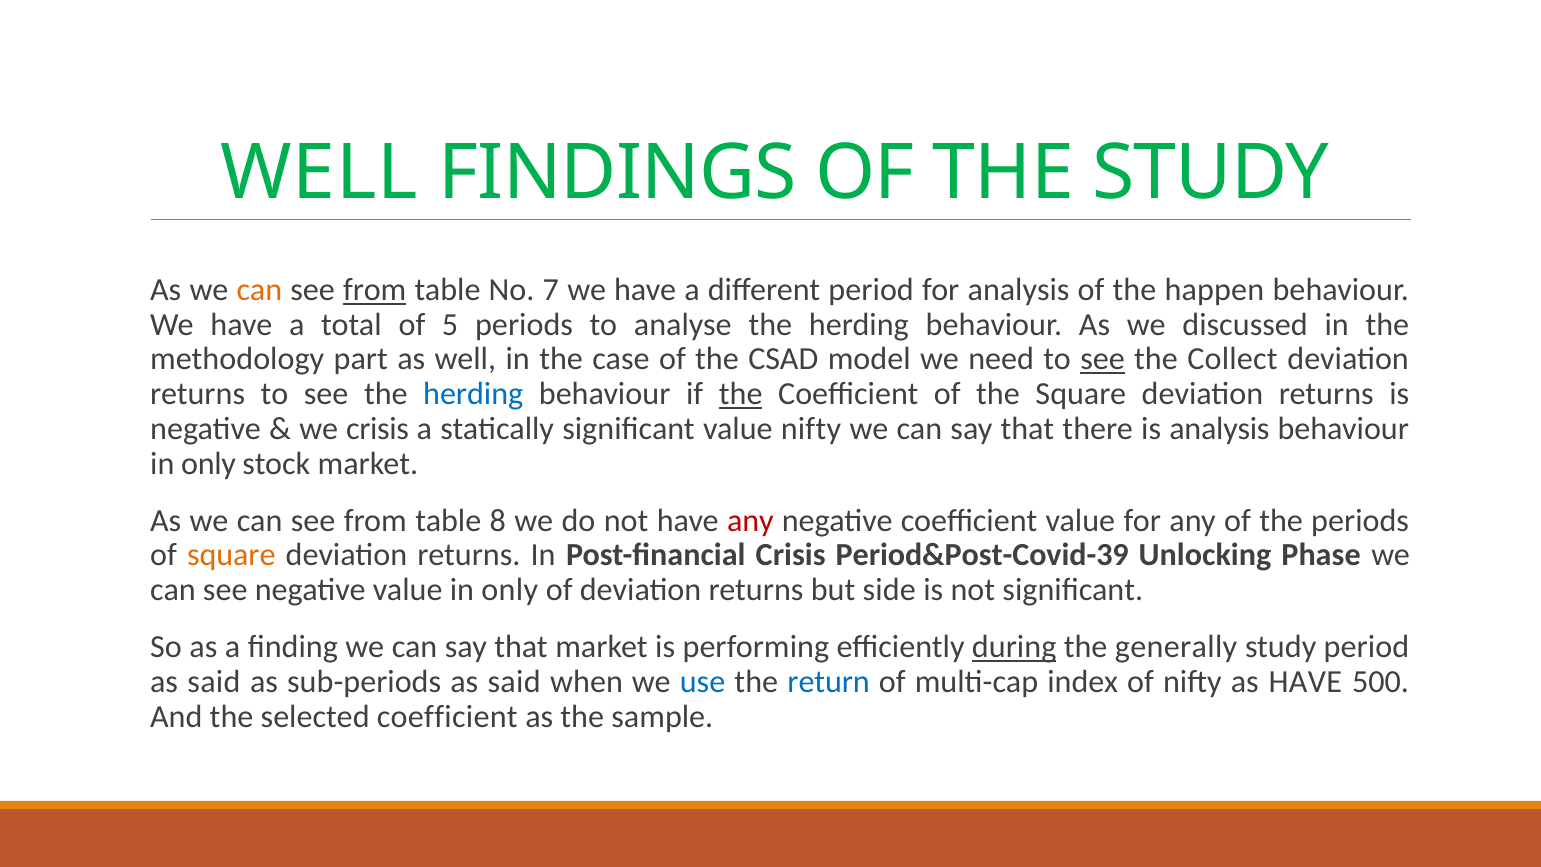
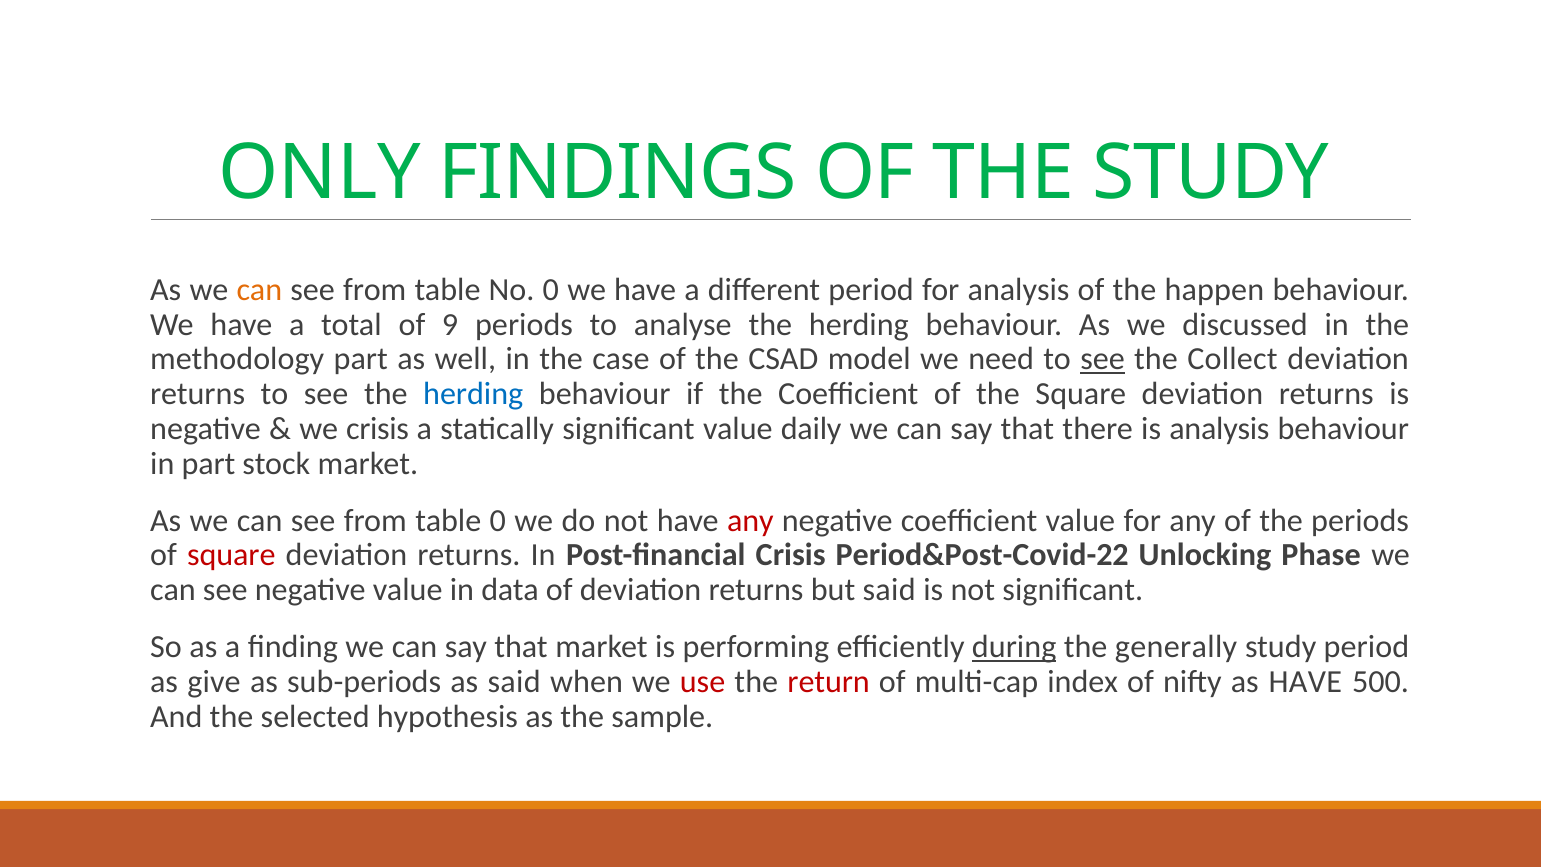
WELL: WELL -> ONLY (320, 173)
from underline: present -> none (375, 290)
No 7: 7 -> 0 (551, 290)
5: 5 -> 9 (450, 324)
the underline: present -> none (741, 394)
value nifty: nifty -> daily (811, 429)
only: only -> part (208, 463)
table 8: 8 -> 0 (498, 520)
square colour: orange -> red (231, 555)
Period&Post-Covid-39: Period&Post-Covid-39 -> Period&Post-Covid-22 (982, 555)
value in only: only -> data (510, 590)
but side: side -> said (889, 590)
said: said -> give (214, 682)
use colour: blue -> red (703, 682)
return colour: blue -> red (829, 682)
selected coefficient: coefficient -> hypothesis (447, 717)
